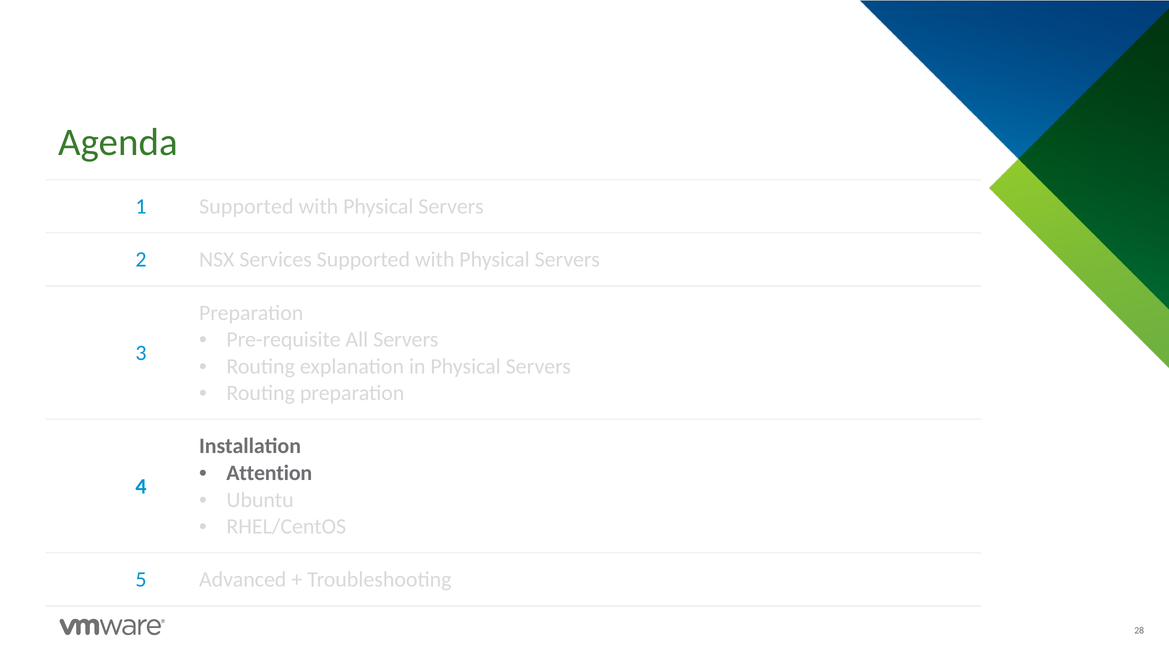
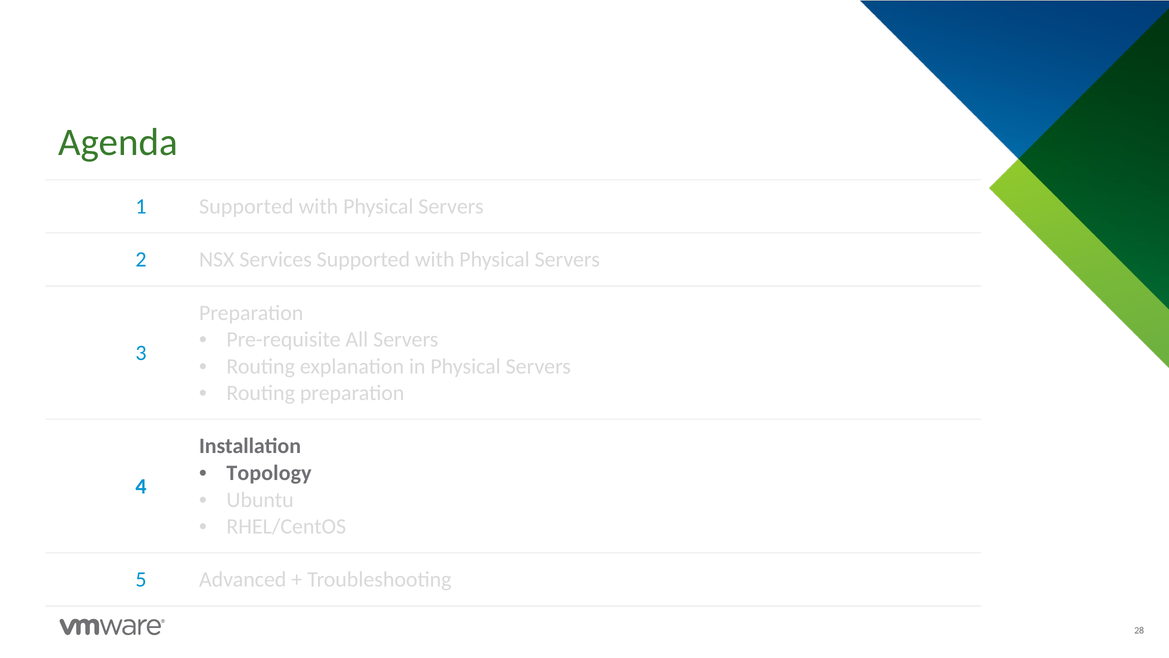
Attention: Attention -> Topology (269, 473)
